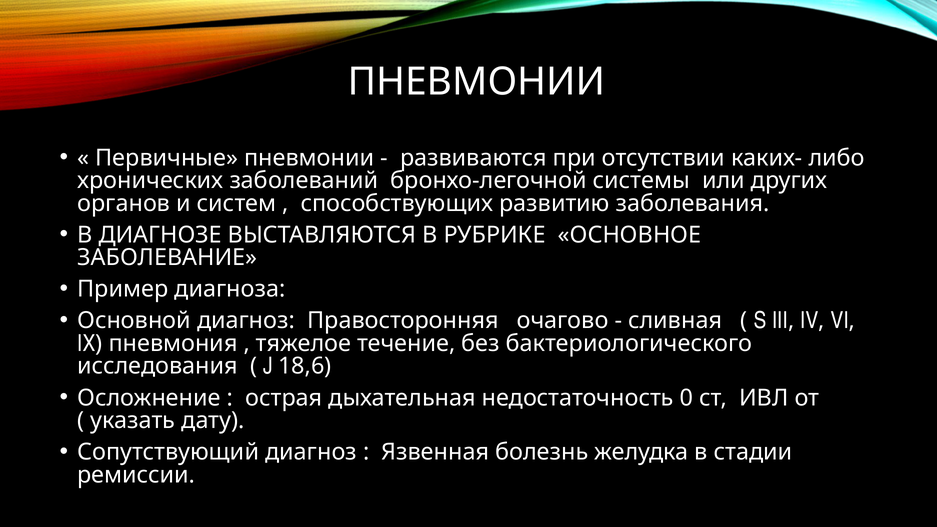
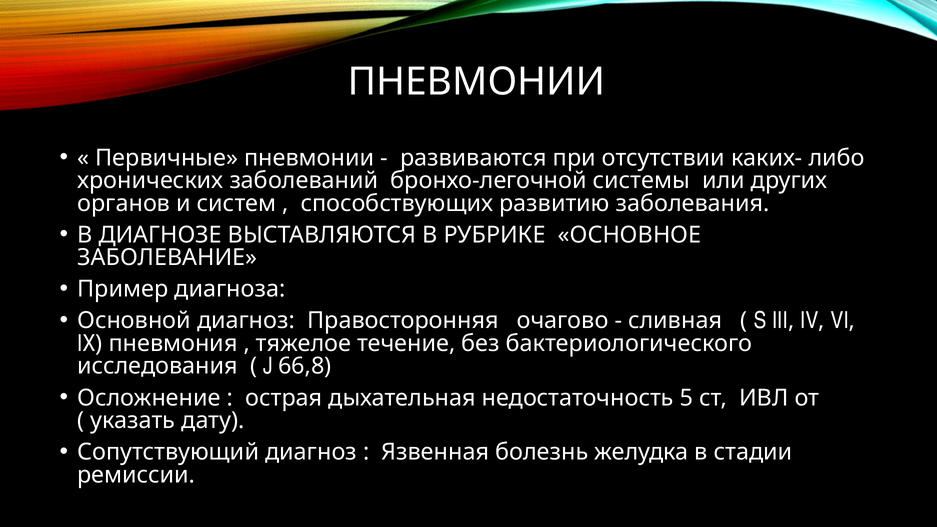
18,6: 18,6 -> 66,8 (305, 366)
0: 0 -> 5 (687, 398)
